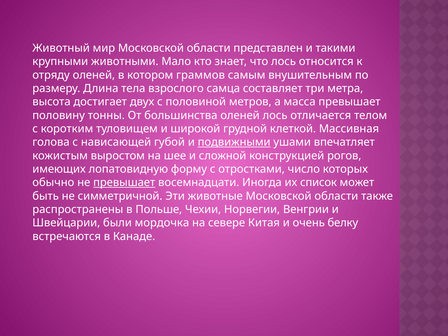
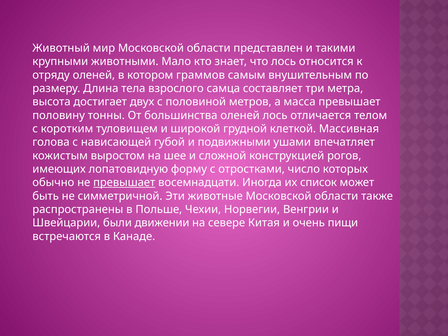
подвижными underline: present -> none (234, 142)
мордочка: мордочка -> движении (162, 223)
белку: белку -> пищи (343, 223)
